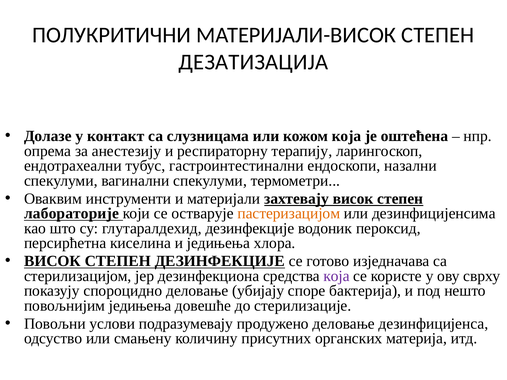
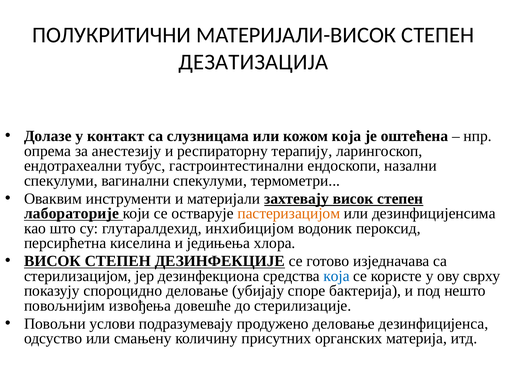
глутаралдехид дезинфекције: дезинфекције -> инхибицијом (250, 228)
која colour: purple -> blue (337, 276)
повољнијим једињења: једињења -> извођења (140, 306)
